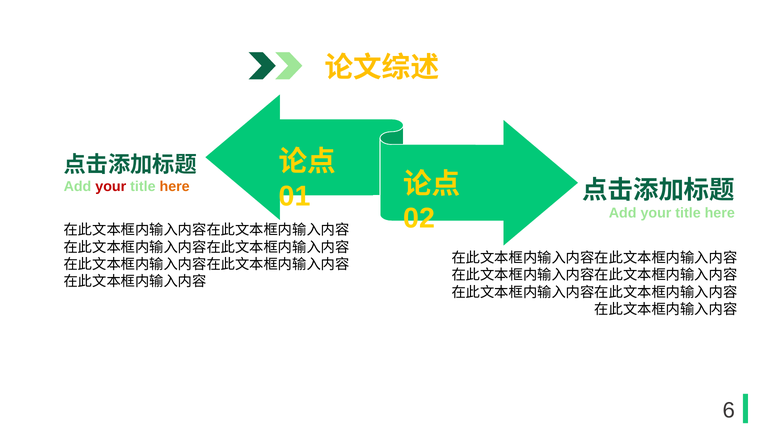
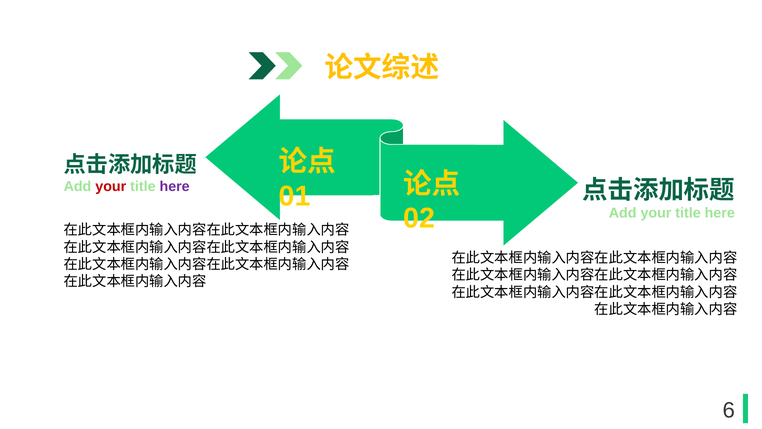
here colour: orange -> purple (175, 186)
